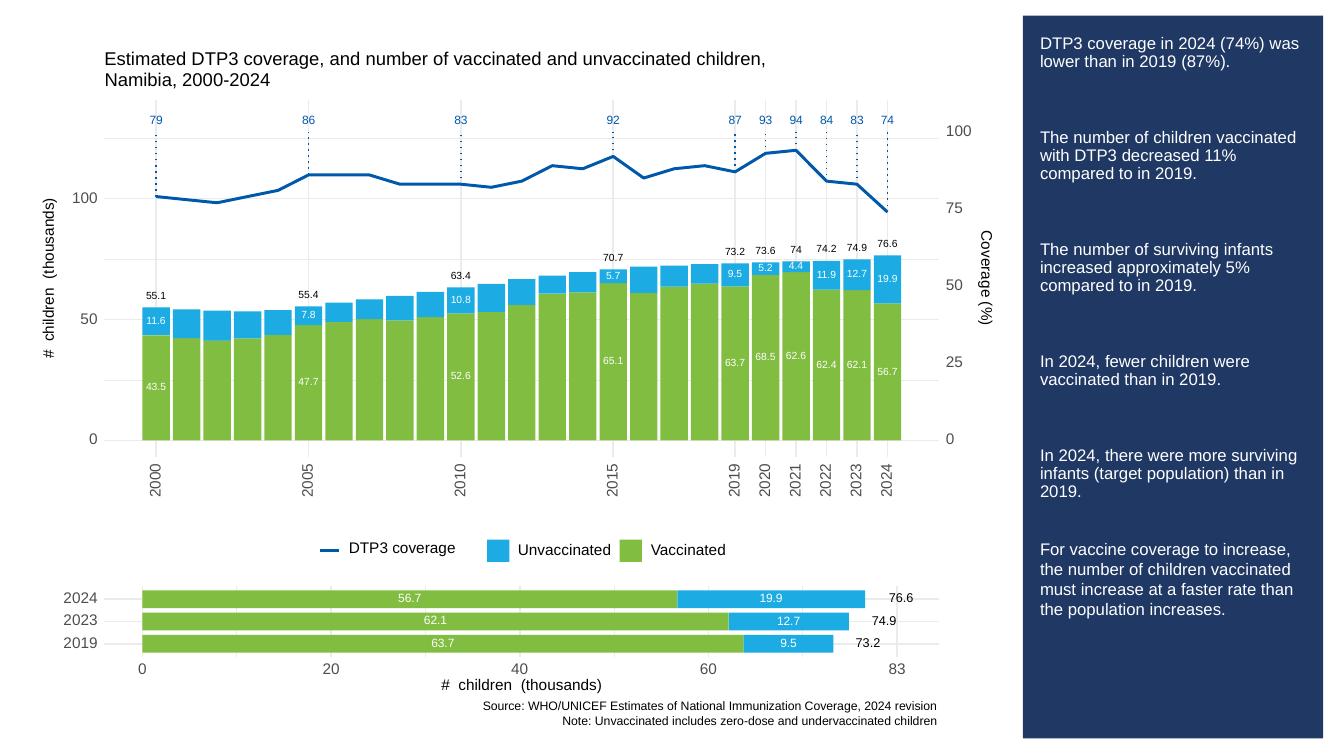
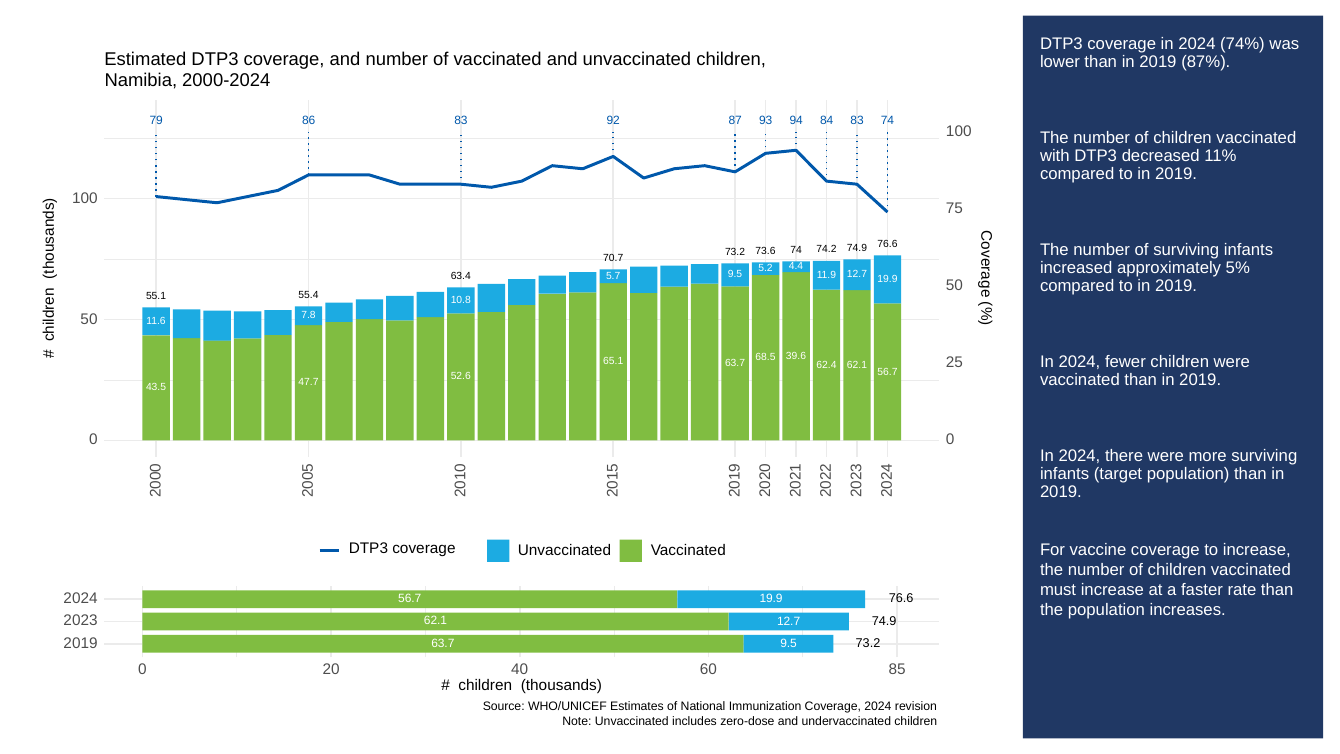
62.6: 62.6 -> 39.6 (796, 356)
60 83: 83 -> 85 (897, 669)
